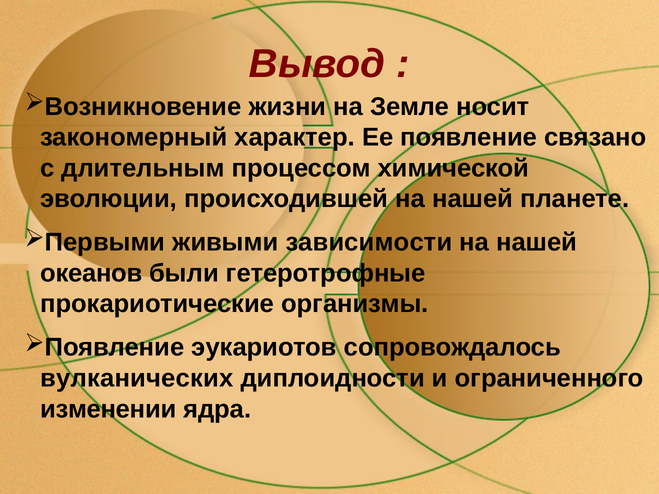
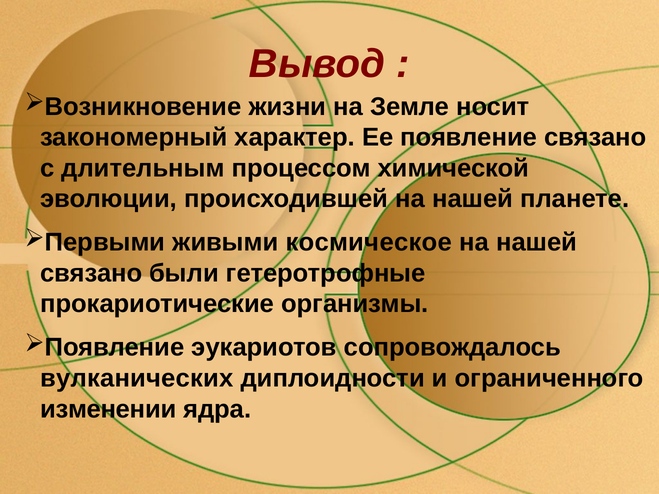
зависимости: зависимости -> космическое (369, 243)
океанов: океанов -> связано (91, 273)
